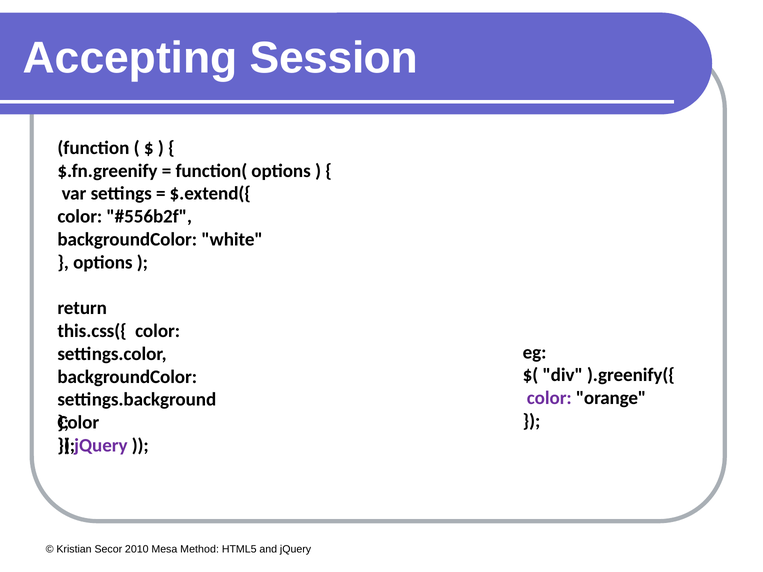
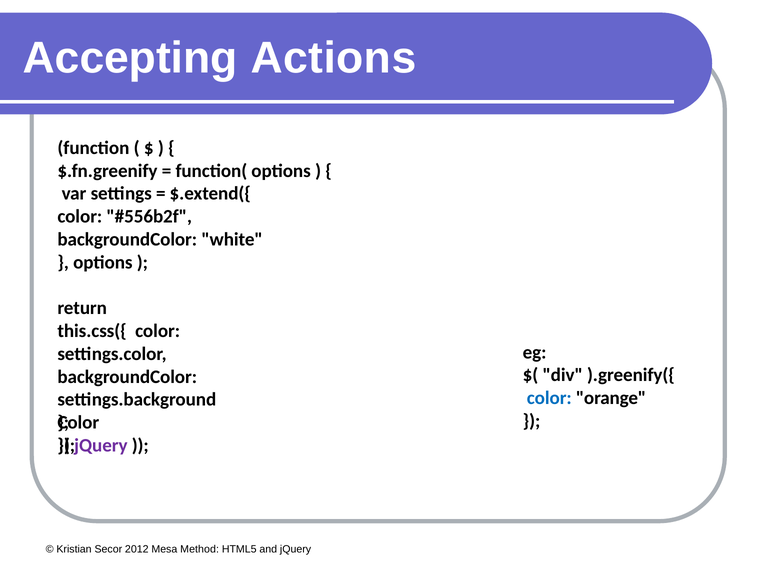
Session: Session -> Actions (333, 58)
color colour: purple -> blue (549, 398)
2010: 2010 -> 2012 (137, 550)
